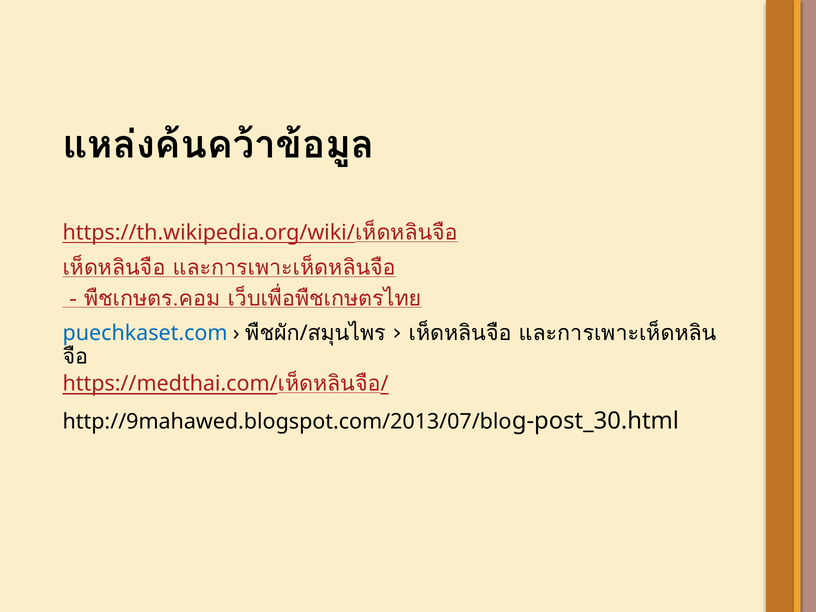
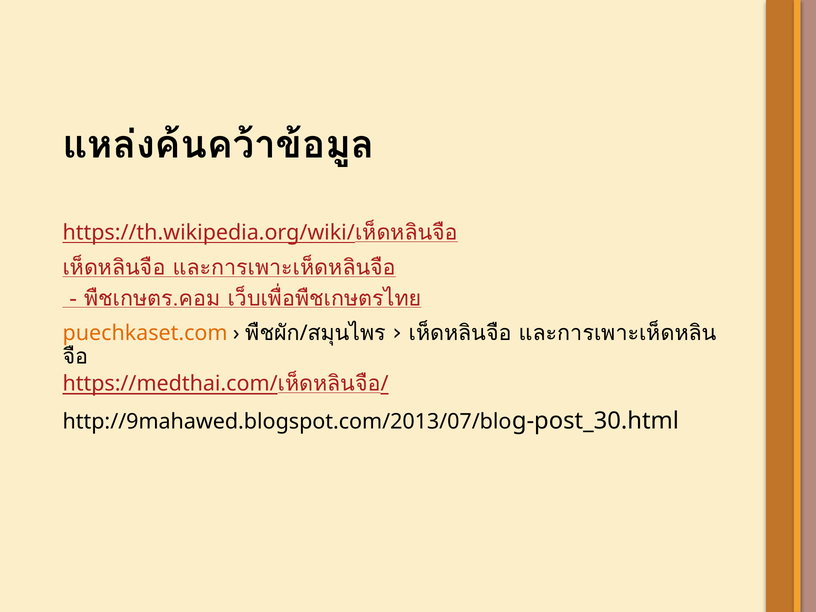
puechkaset.com colour: blue -> orange (145, 333)
